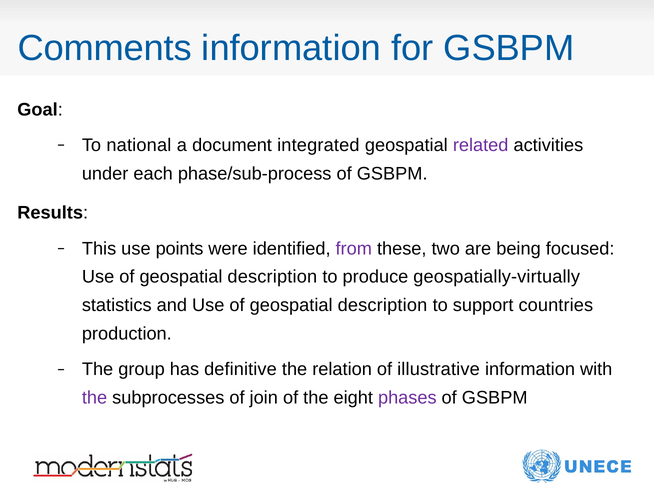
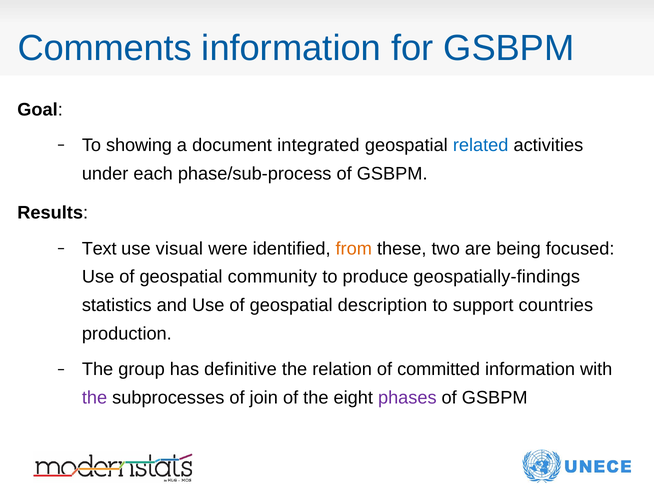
national: national -> showing (139, 145)
related colour: purple -> blue (481, 145)
This: This -> Text (99, 248)
points: points -> visual (179, 248)
from colour: purple -> orange (354, 248)
description: description -> community (272, 277)
geospatially-virtually: geospatially-virtually -> geospatially-findings (497, 277)
illustrative: illustrative -> committed (439, 369)
